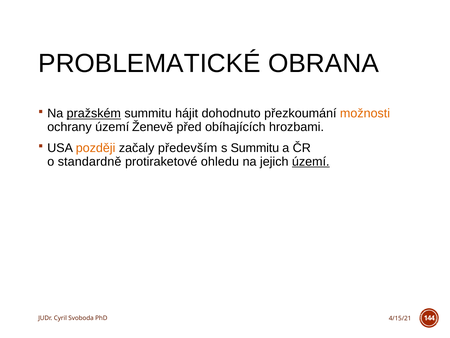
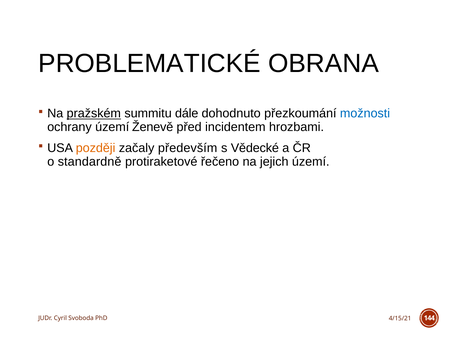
hájit: hájit -> dále (187, 113)
možnosti colour: orange -> blue (365, 113)
obíhajících: obíhajících -> incidentem (235, 127)
s Summitu: Summitu -> Vědecké (255, 148)
ohledu: ohledu -> řečeno (220, 161)
území underline: present -> none (311, 161)
